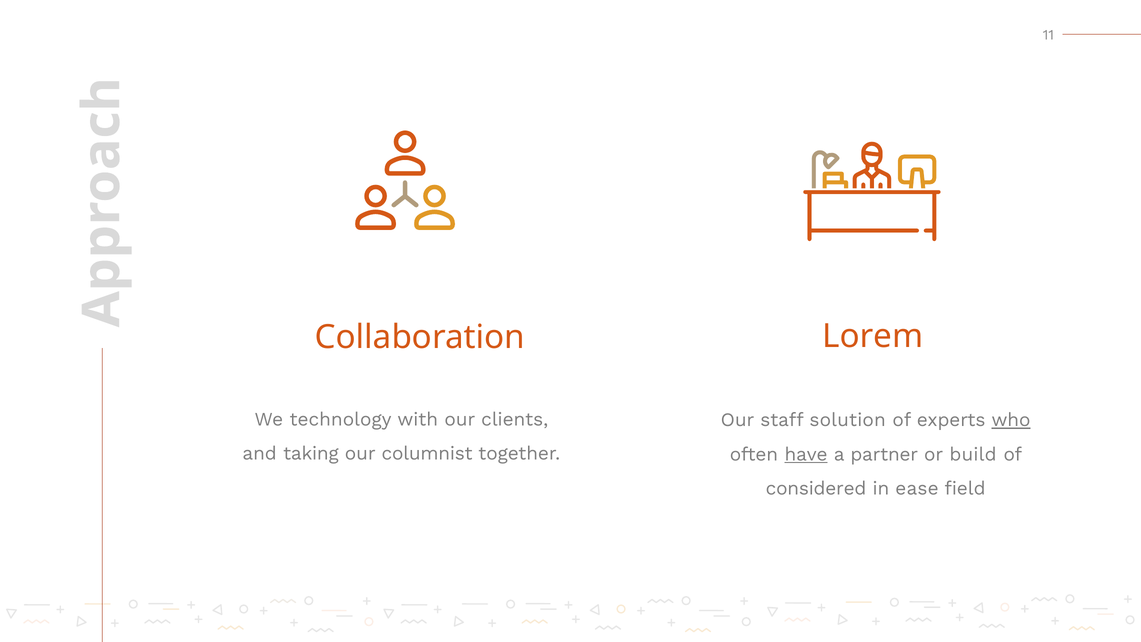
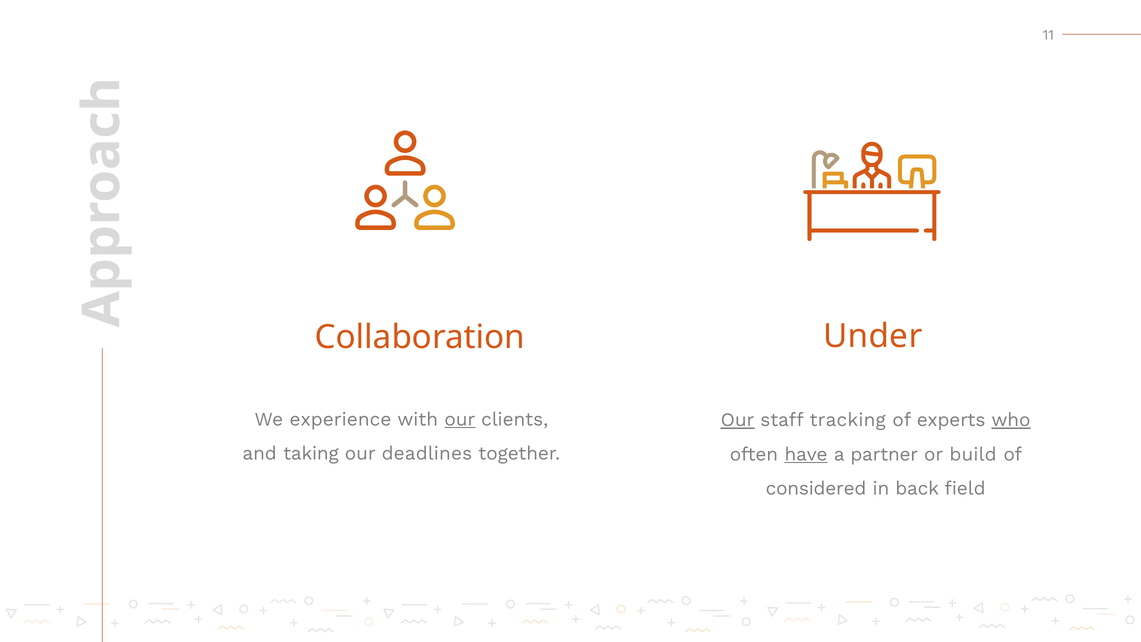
Lorem: Lorem -> Under (873, 336)
technology: technology -> experience (340, 419)
our underline: none -> present (460, 419)
Our underline: none -> present (738, 420)
solution: solution -> tracking (848, 420)
columnist: columnist -> deadlines (427, 453)
ease: ease -> back (917, 488)
